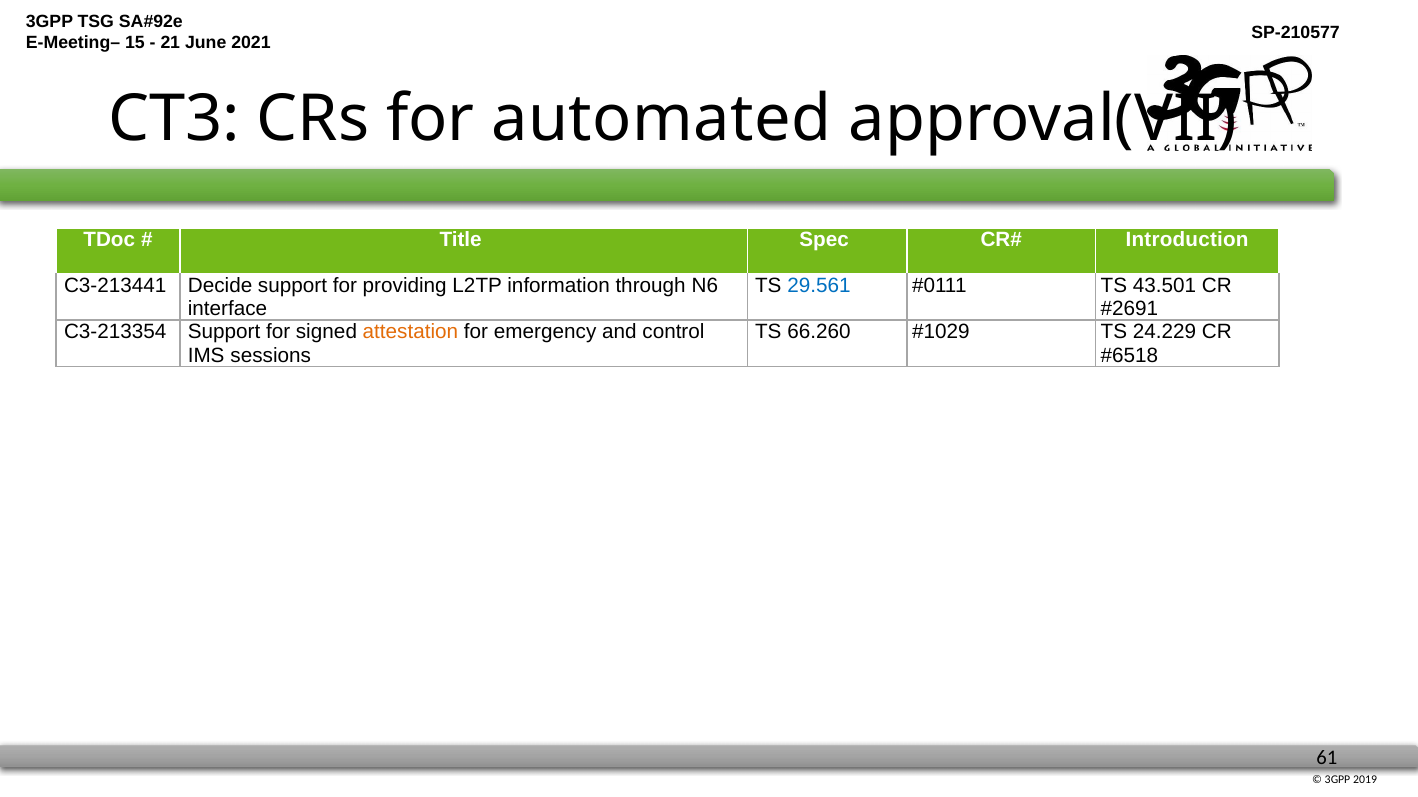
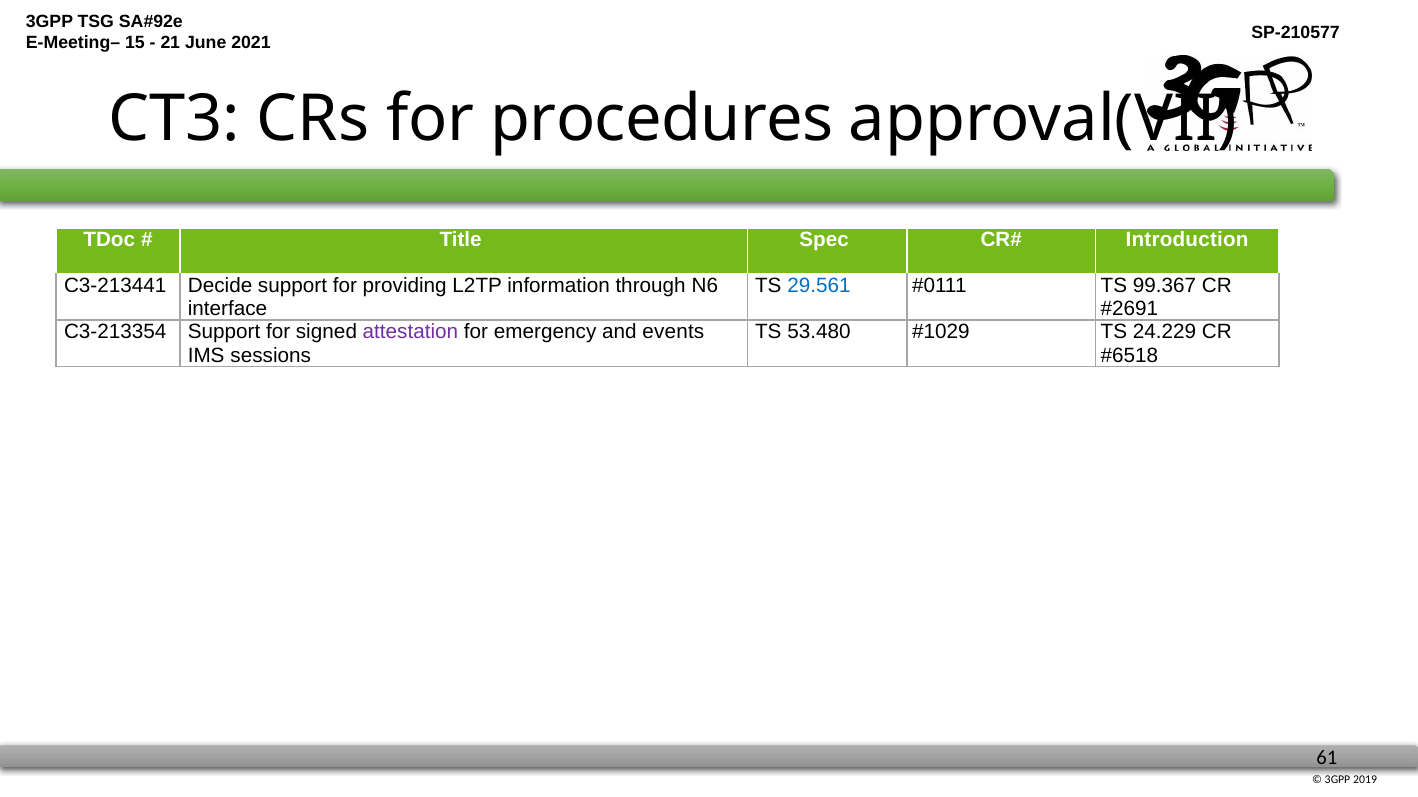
automated: automated -> procedures (662, 119)
43.501: 43.501 -> 99.367 (1164, 286)
attestation colour: orange -> purple (410, 332)
control: control -> events (673, 332)
66.260: 66.260 -> 53.480 (819, 332)
